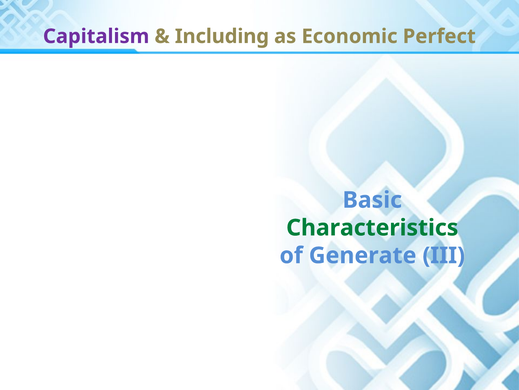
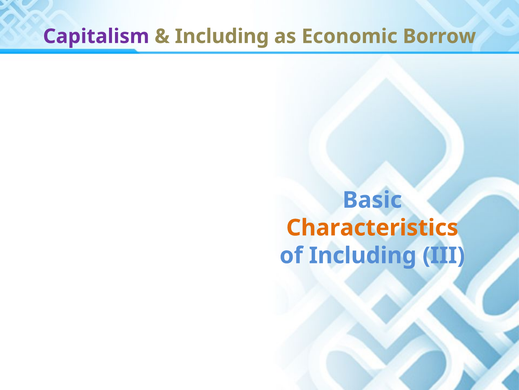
Perfect: Perfect -> Borrow (439, 36)
Characteristics colour: green -> orange (372, 227)
of Generate: Generate -> Including (363, 255)
